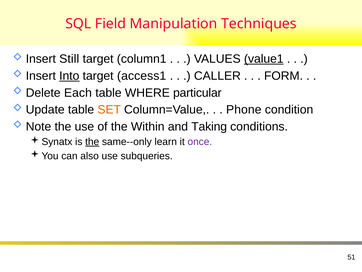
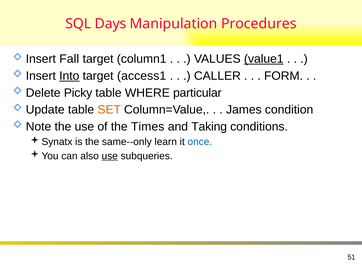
Field: Field -> Days (111, 24)
Techniques: Techniques -> Procedures (259, 24)
Still: Still -> Fall (69, 59)
Each: Each -> Picky (78, 93)
Phone: Phone -> James (244, 110)
Within: Within -> Times (148, 126)
the underline: present -> none (92, 142)
once colour: purple -> blue (200, 142)
use underline: none -> present (110, 156)
